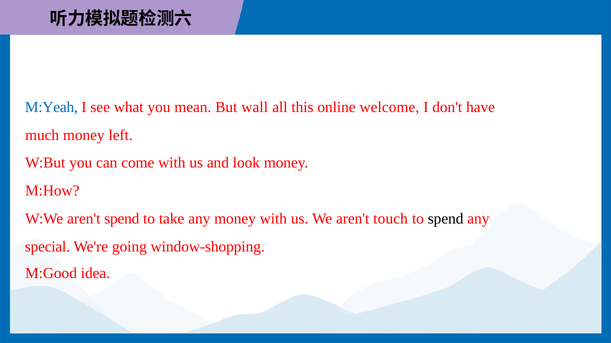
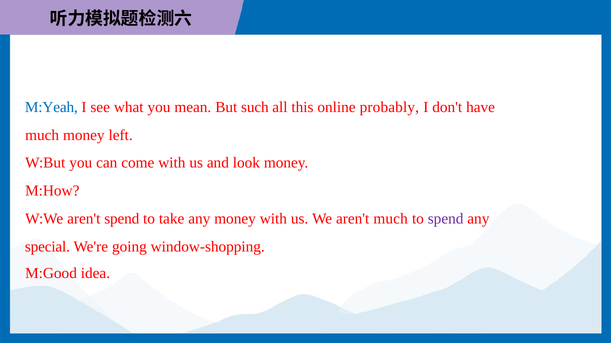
wall: wall -> such (255, 107)
welcome: welcome -> probably (389, 107)
aren't touch: touch -> much (391, 219)
spend colour: black -> purple (446, 219)
